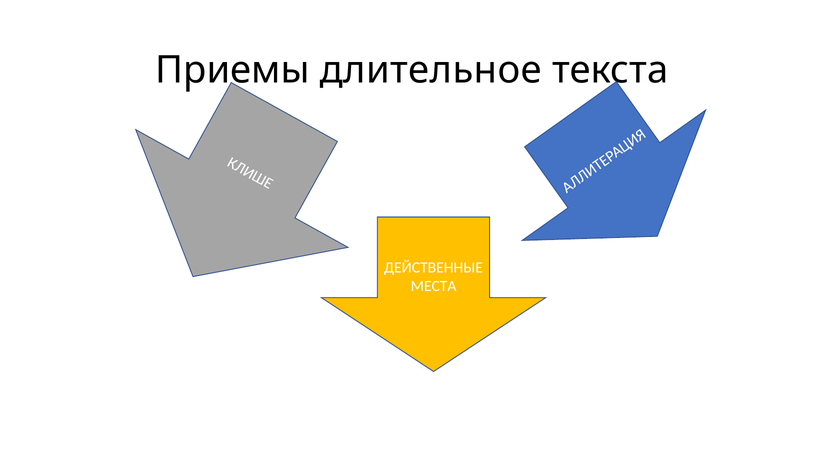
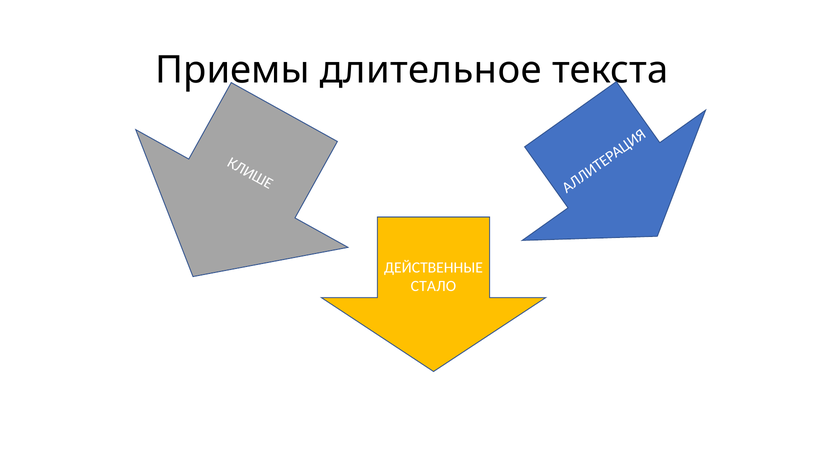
МЕСТА: МЕСТА -> СТАЛО (433, 286)
